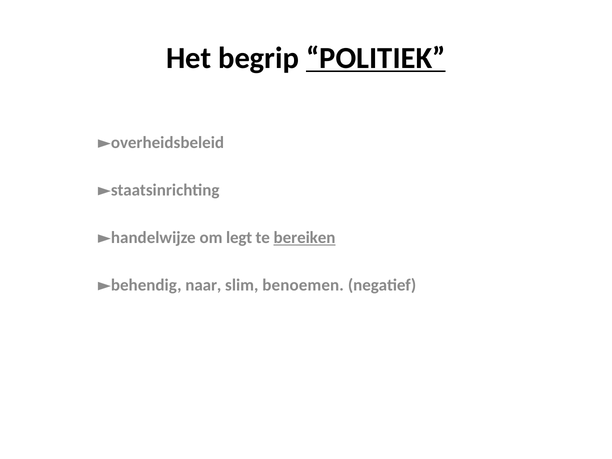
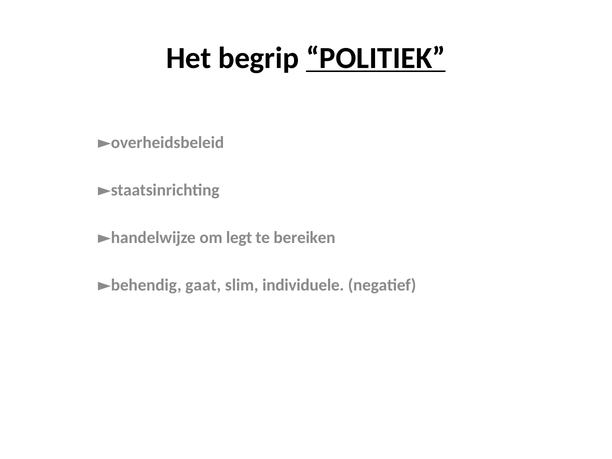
bereiken underline: present -> none (305, 238)
naar: naar -> gaat (203, 285)
benoemen: benoemen -> individuele (303, 285)
